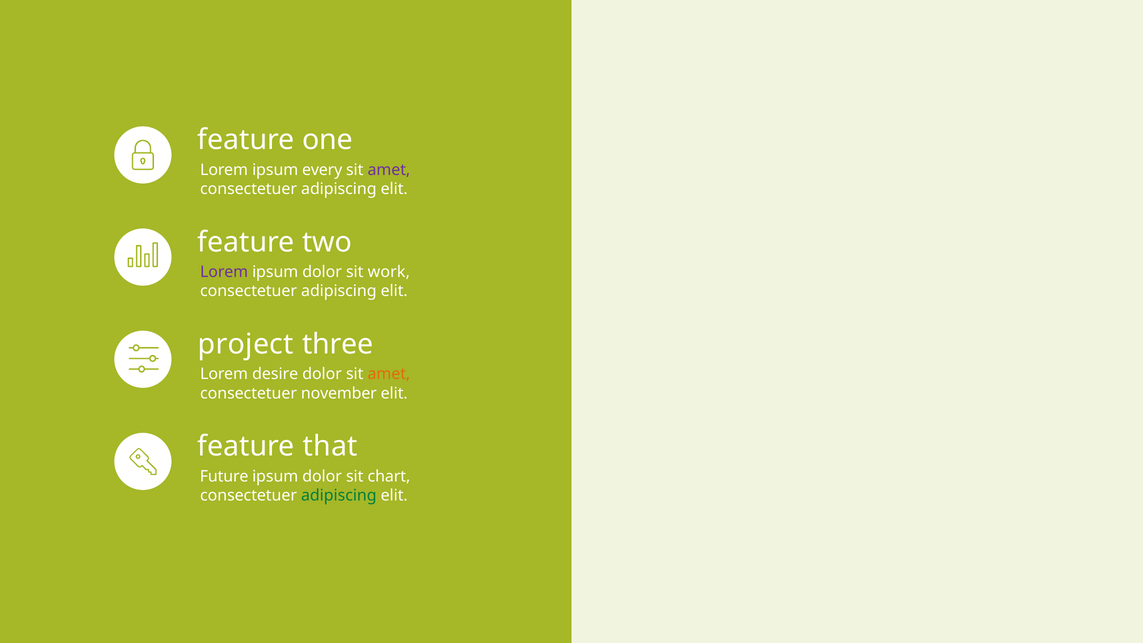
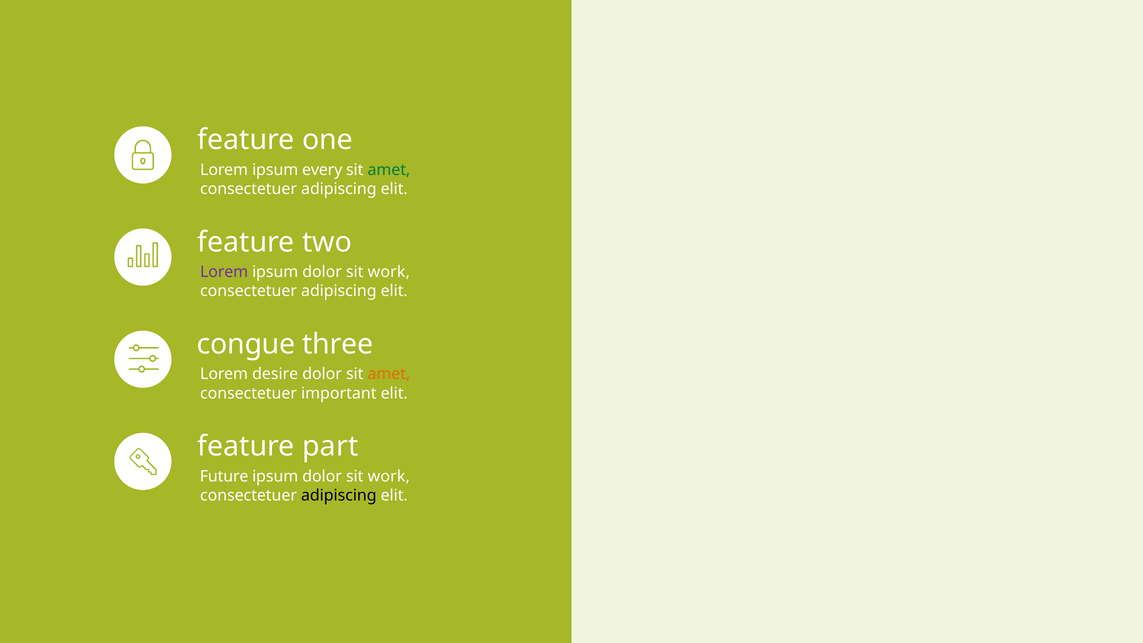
amet colour: purple -> green (389, 170)
project: project -> congue (246, 344)
november: november -> important (339, 393)
that: that -> part (330, 446)
chart: chart -> work (389, 476)
adipiscing colour: green -> black (339, 495)
